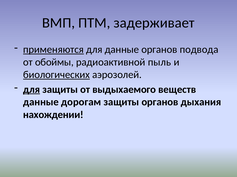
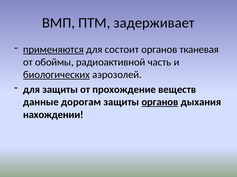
для данные: данные -> состоит (122, 50)
подвода: подвода -> тканевая (199, 50)
пыль: пыль -> часть (160, 62)
для underline: present -> none (32, 90)
выдыхаемого: выдыхаемого -> прохождение (124, 90)
органов underline: none -> present (160, 102)
